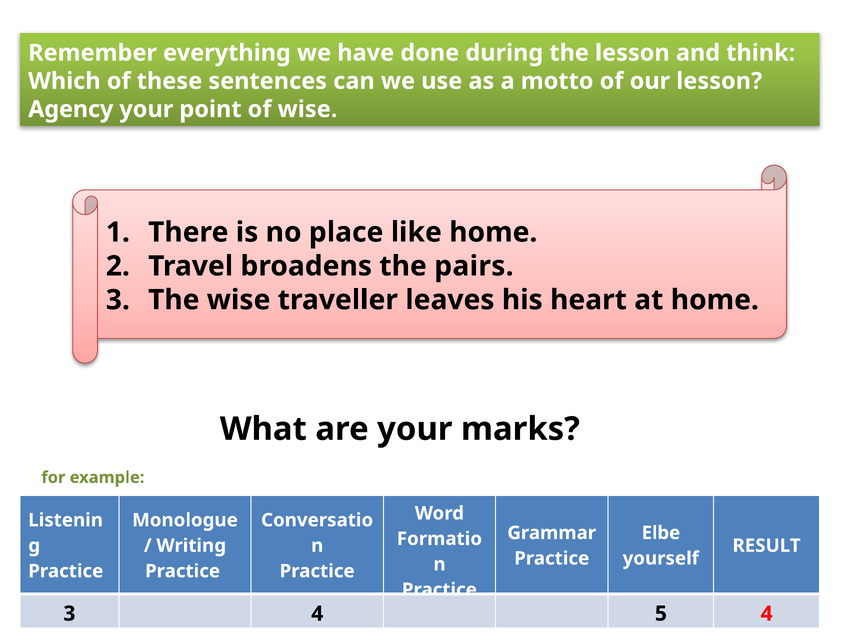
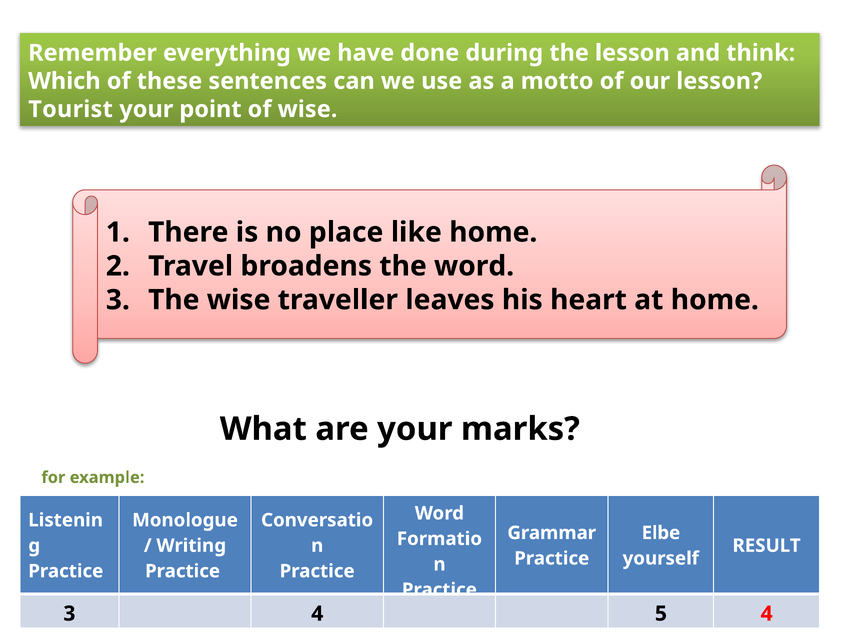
Agency: Agency -> Tourist (71, 109)
the pairs: pairs -> word (474, 266)
